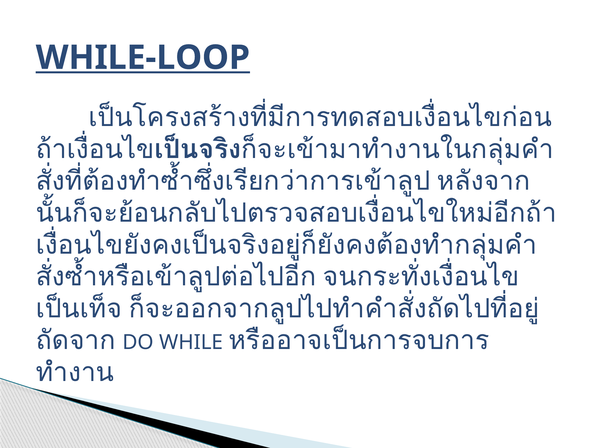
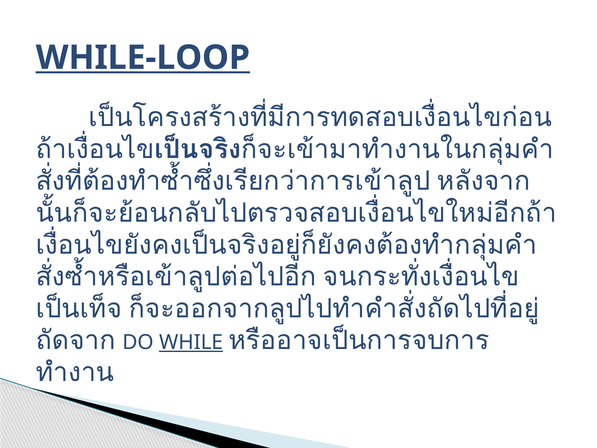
WHILE underline: none -> present (191, 342)
